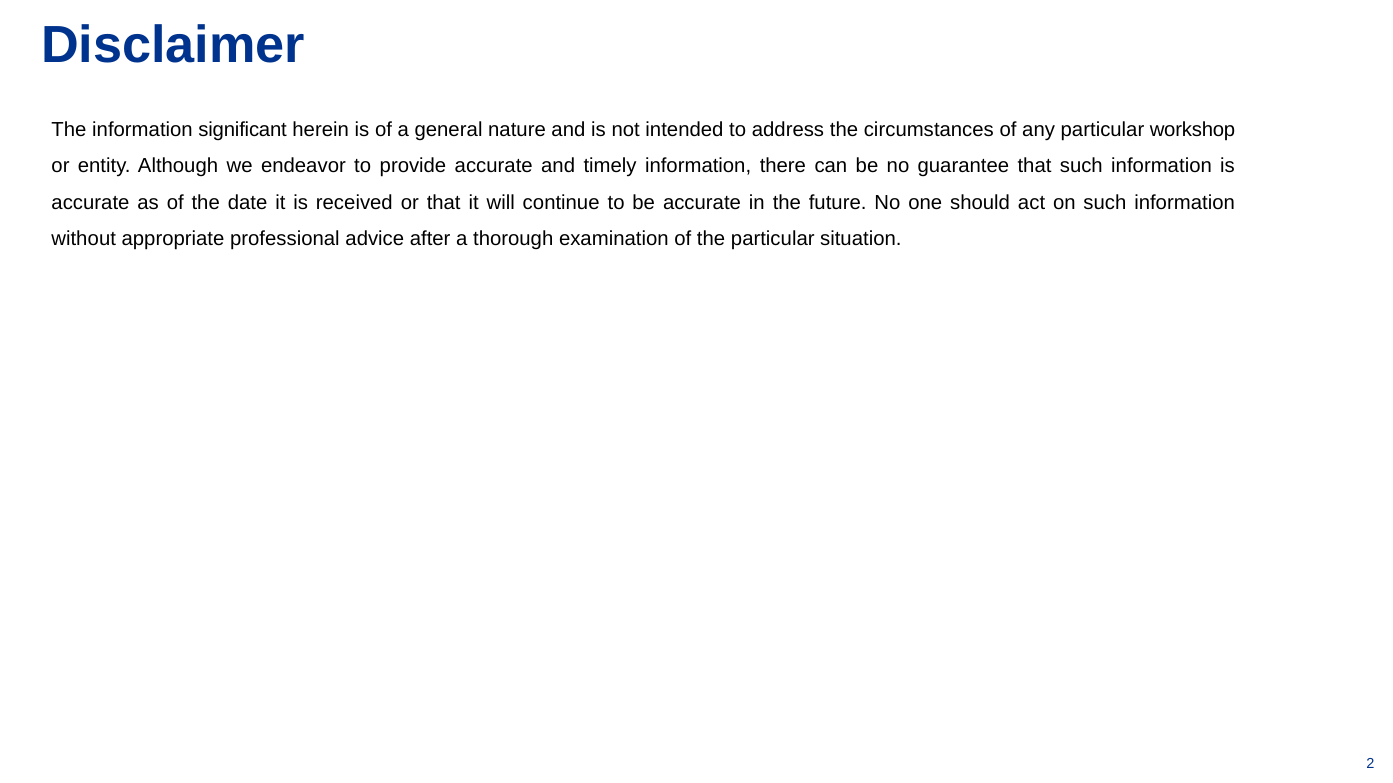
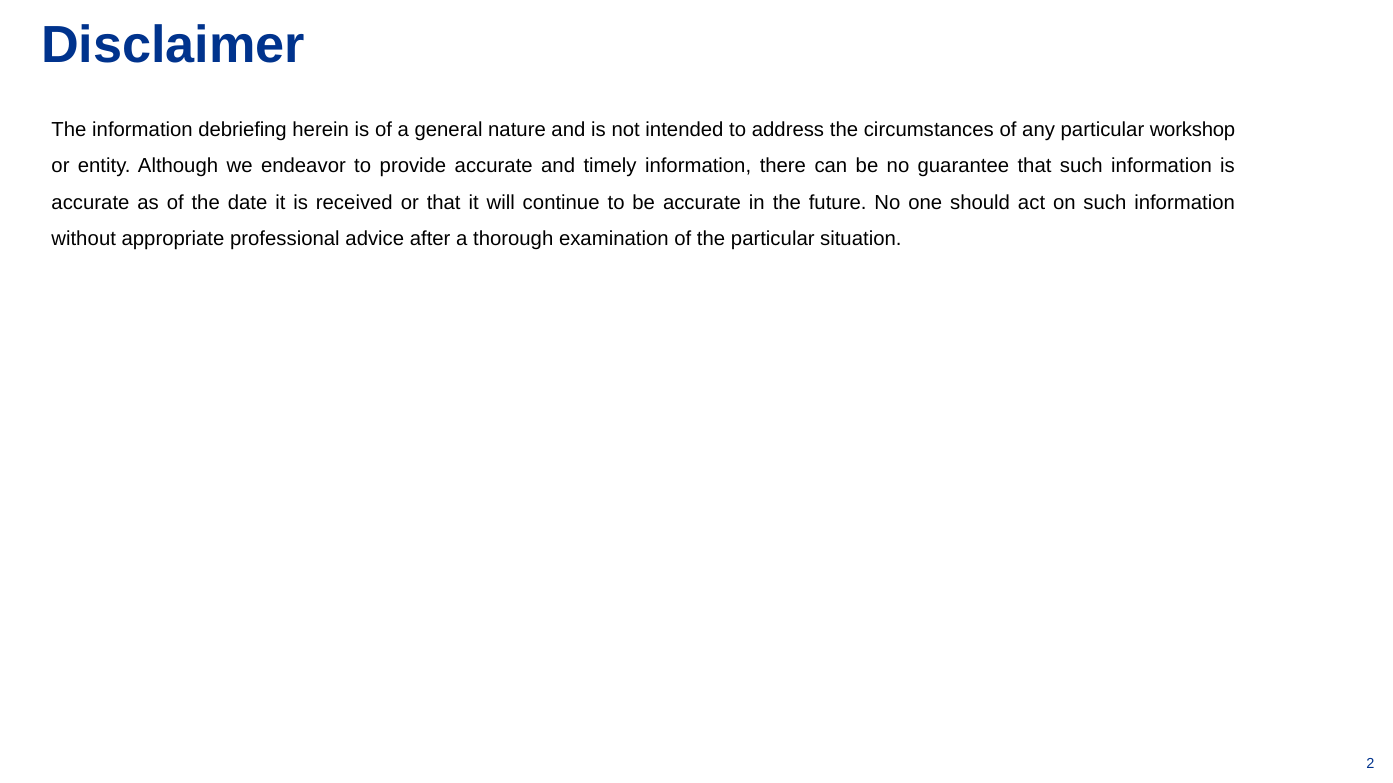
significant: significant -> debriefing (243, 130)
